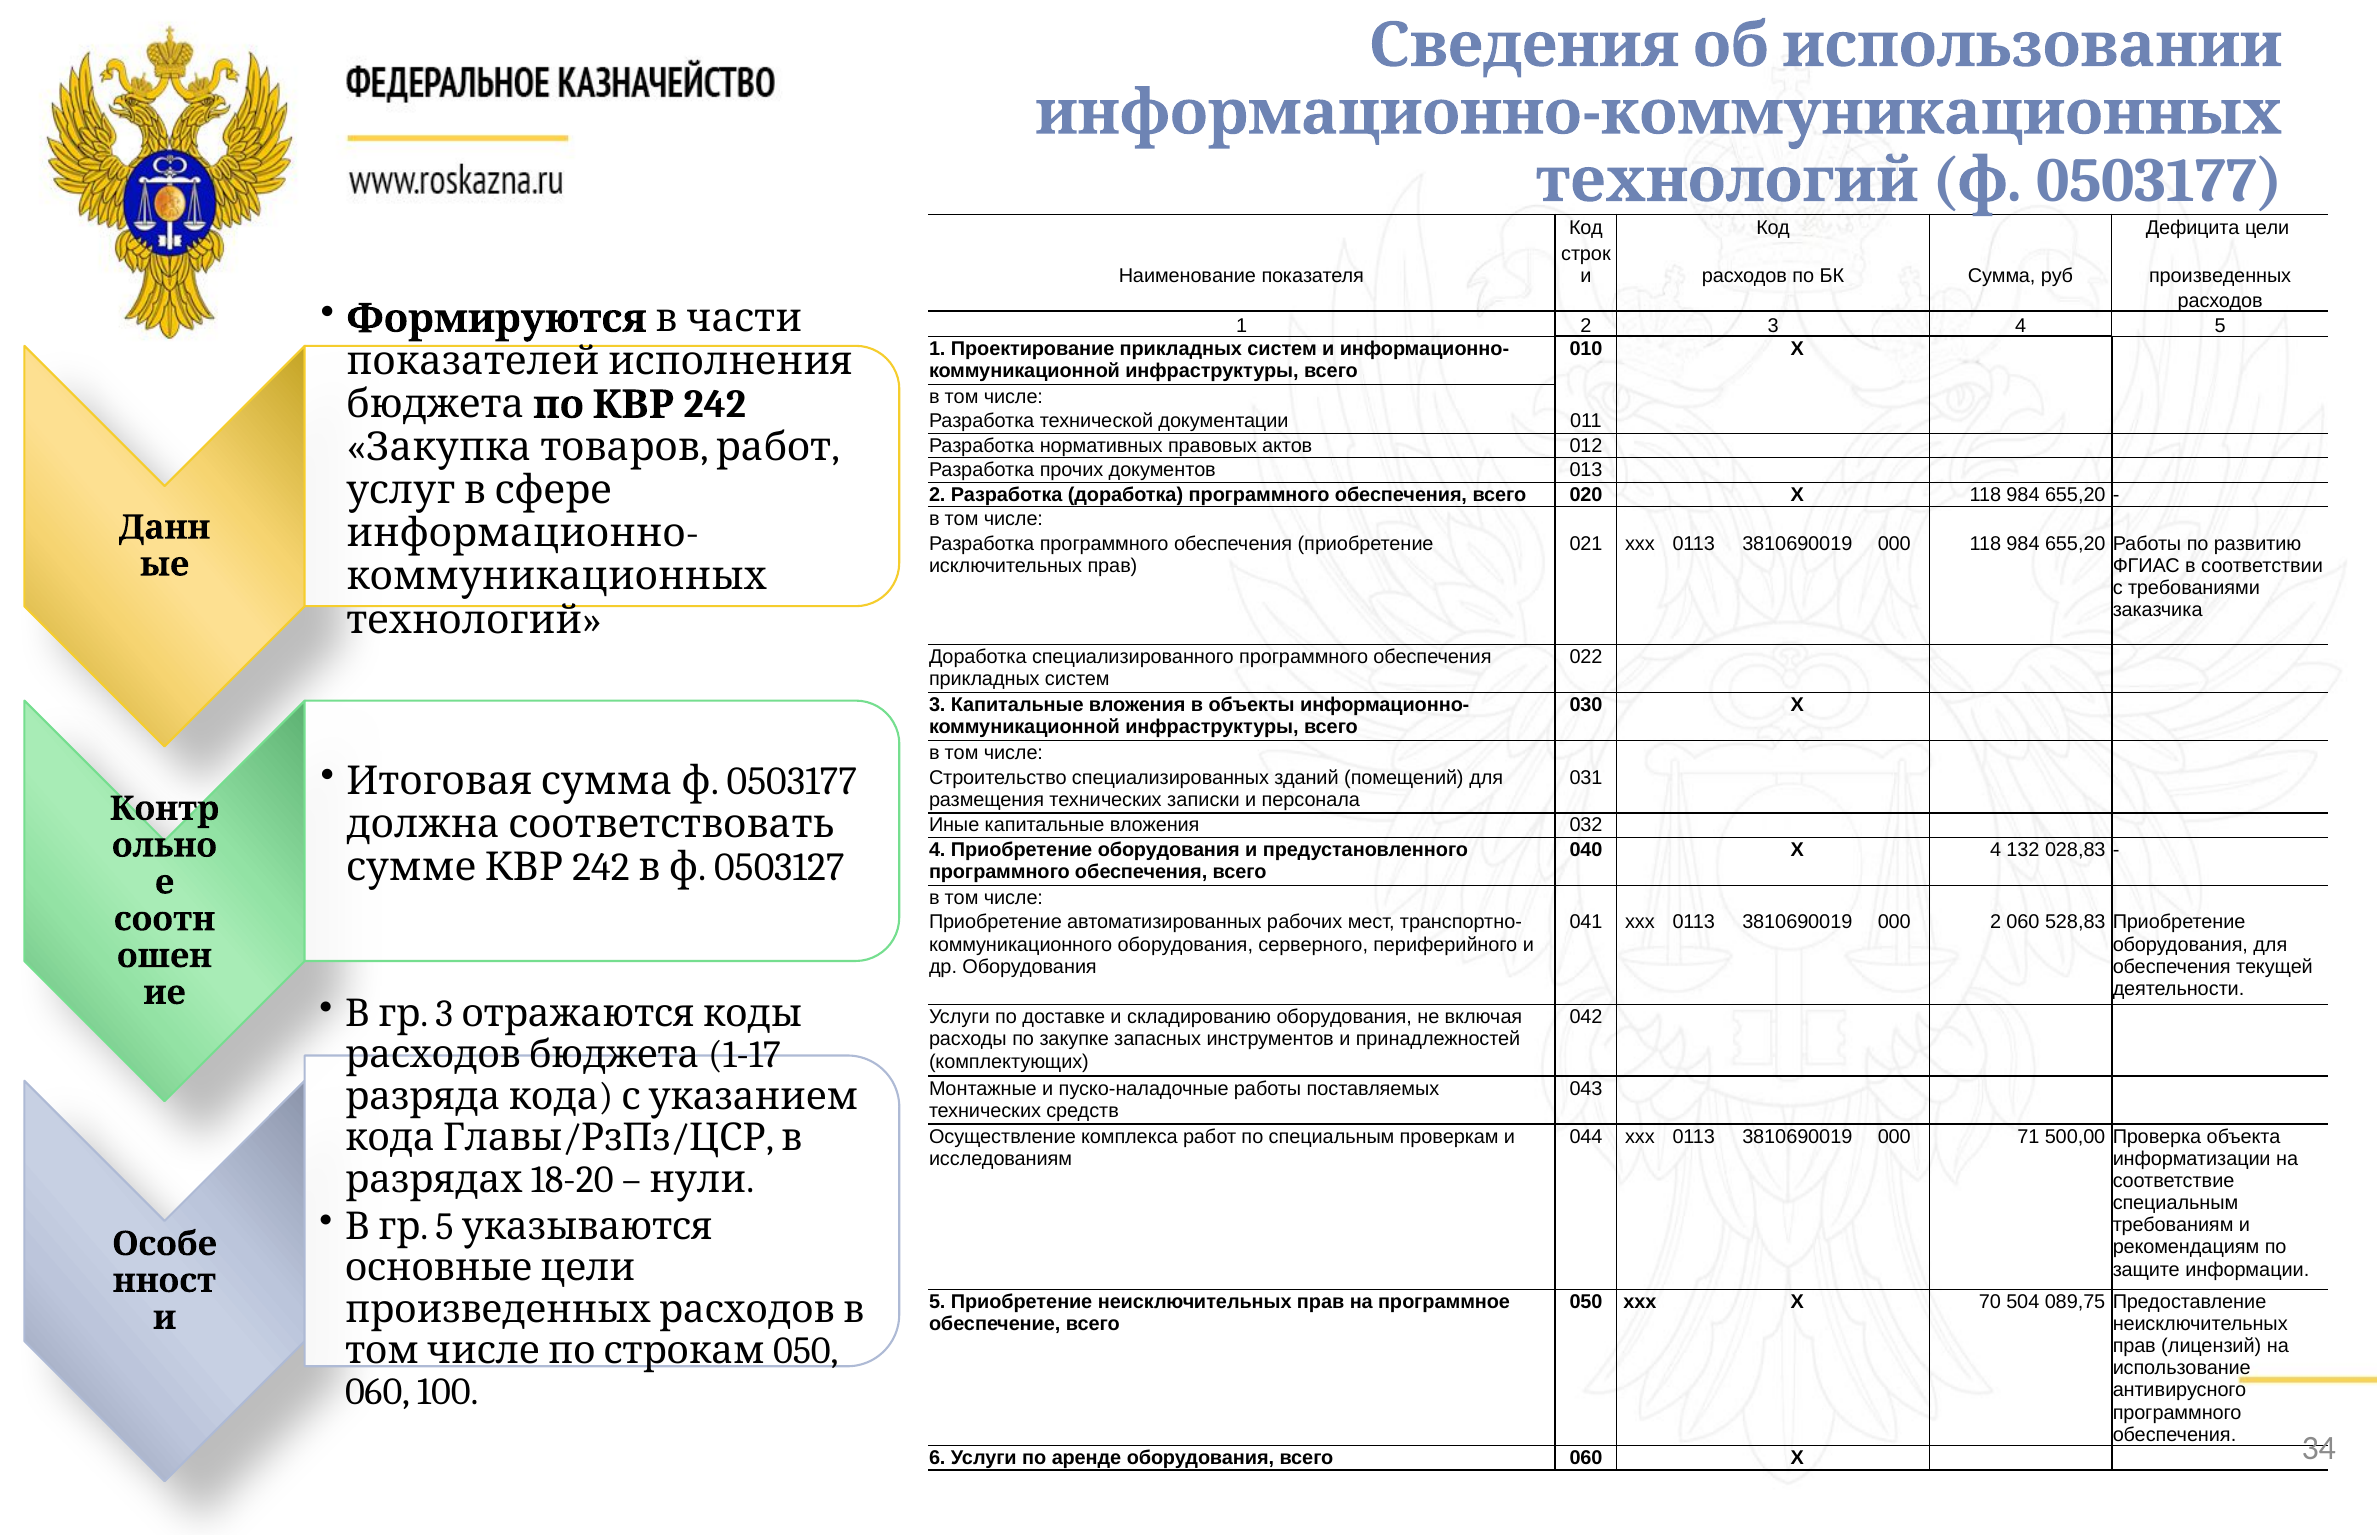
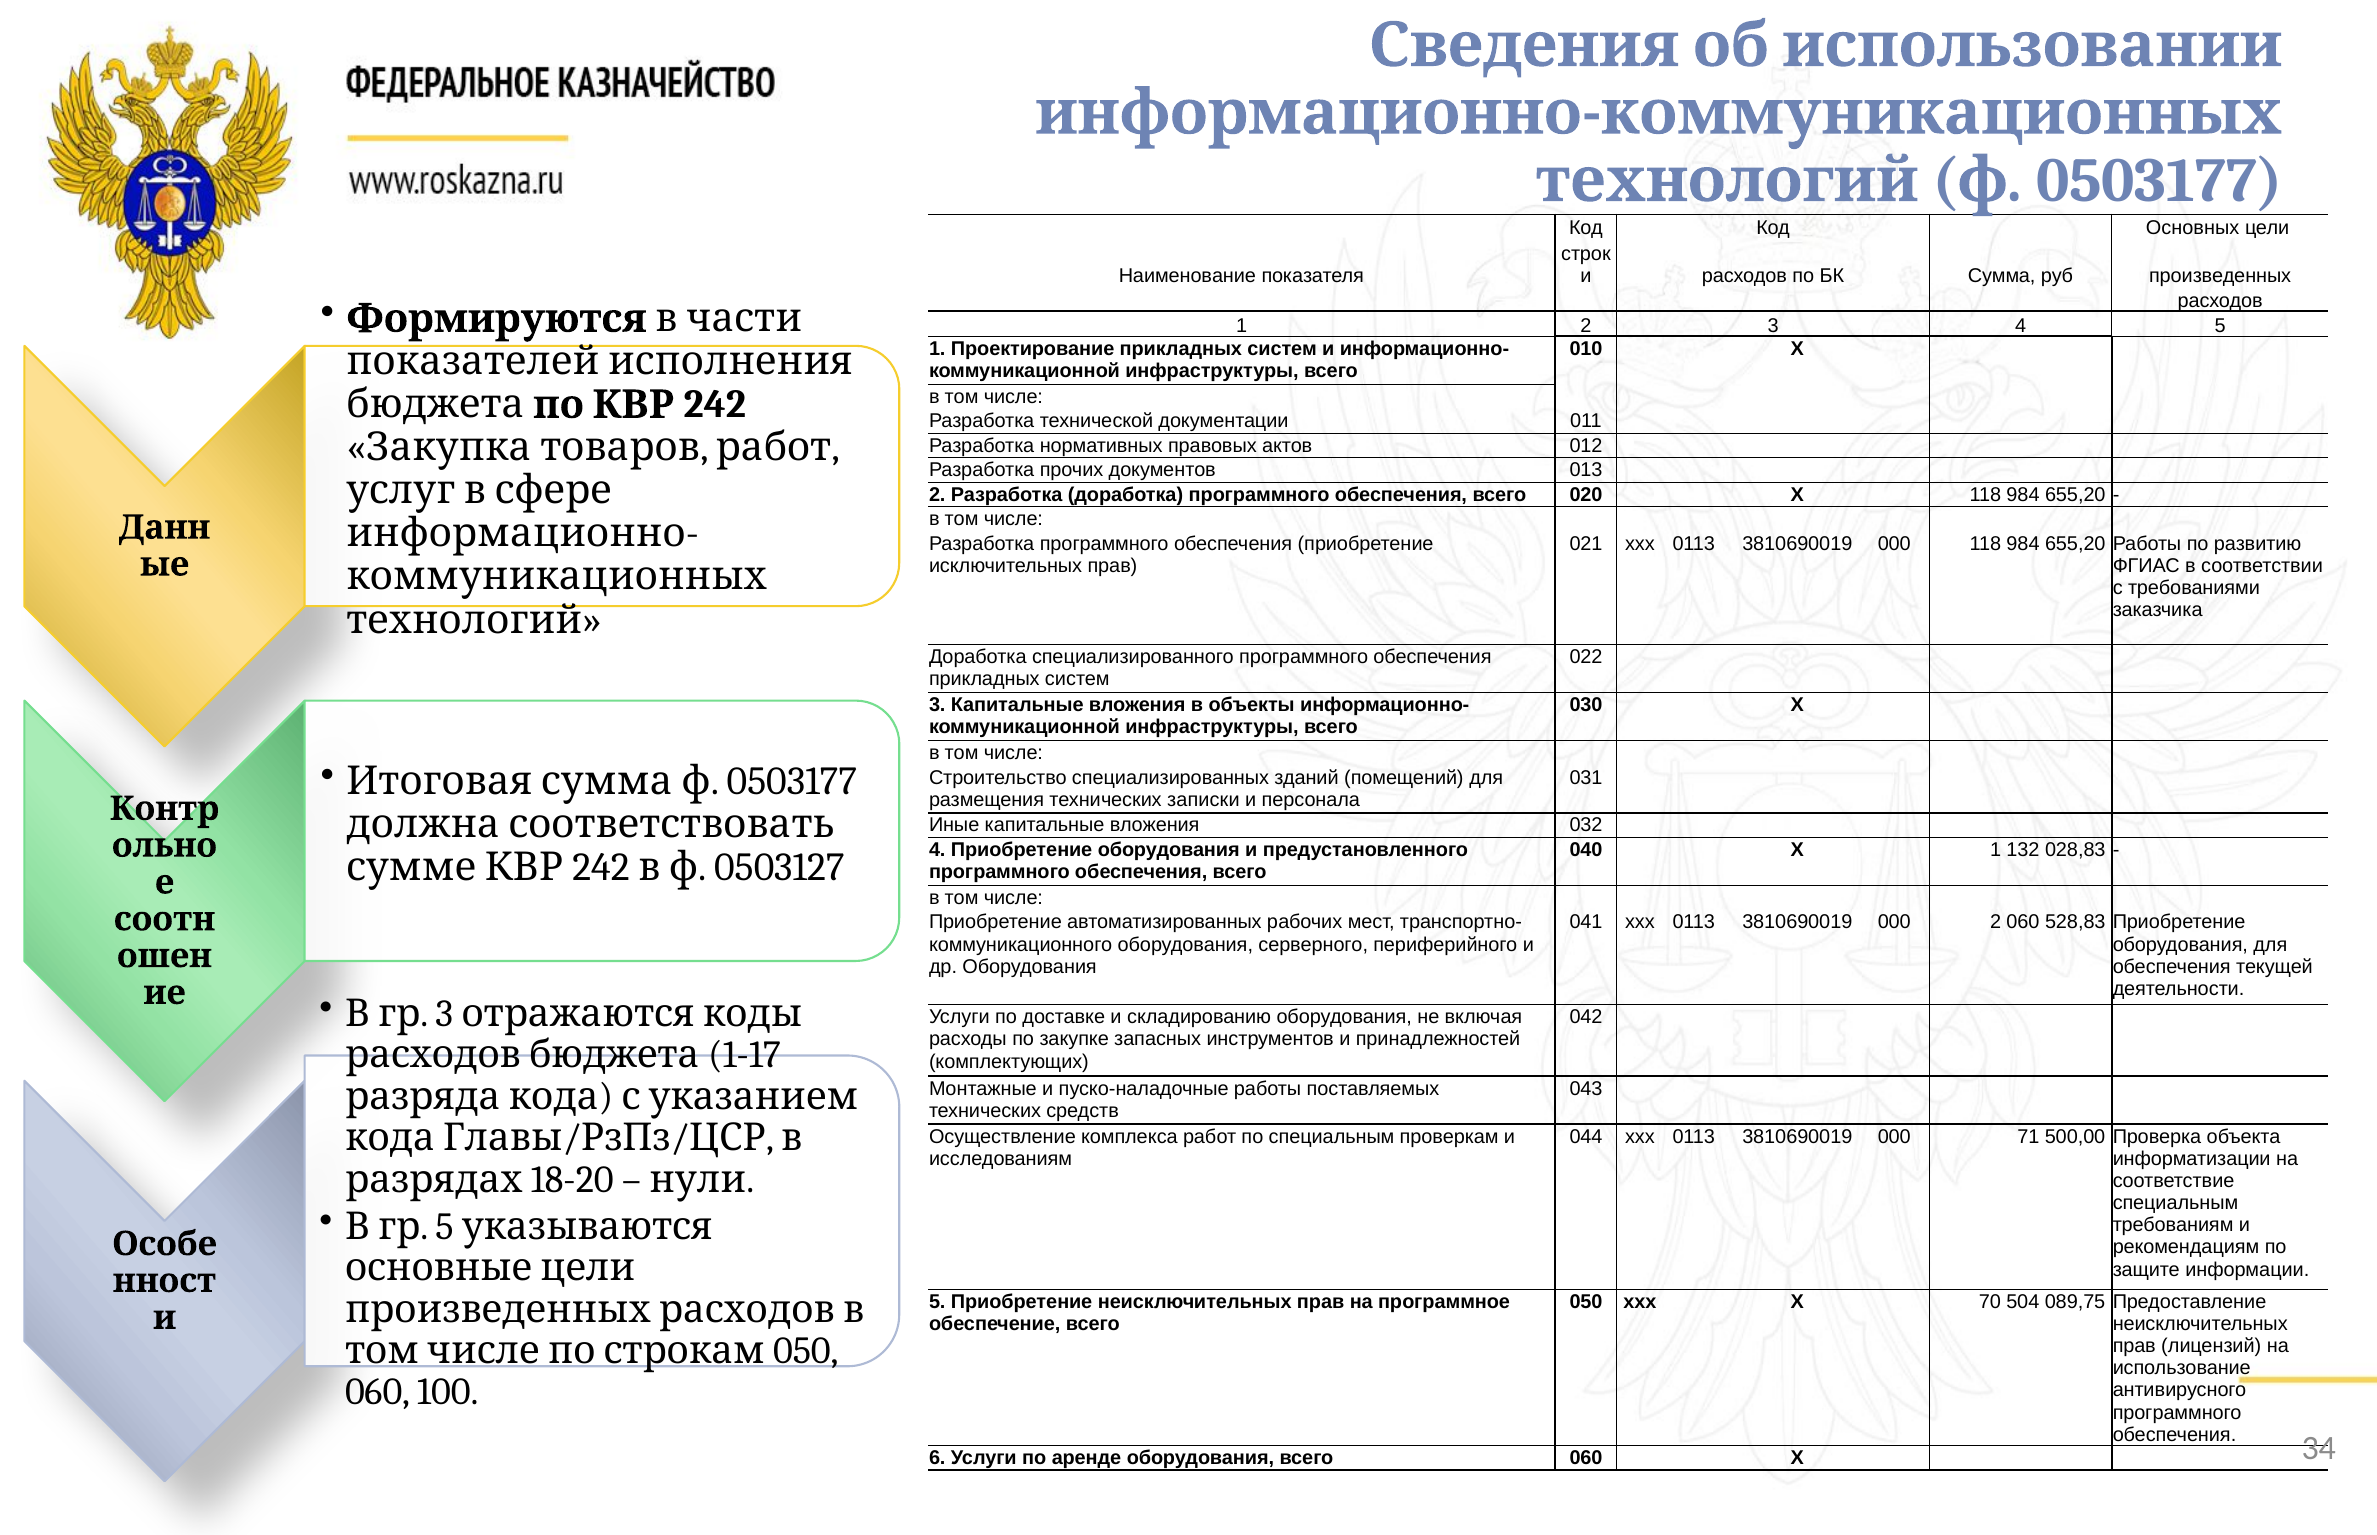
Дефицита: Дефицита -> Основных (2193, 228)
X 4: 4 -> 1 (1996, 850)
